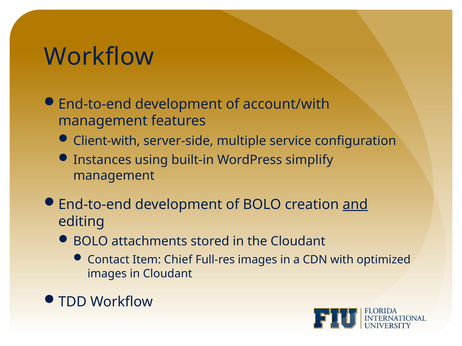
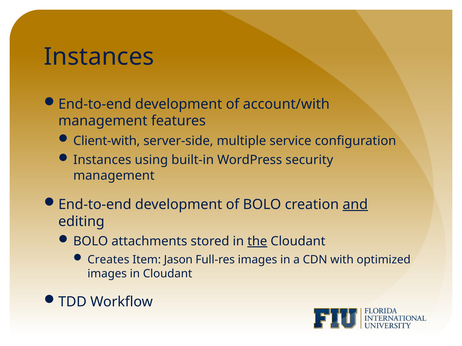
Workflow: Workflow -> Instances (99, 57)
simplify: simplify -> security (309, 160)
the underline: none -> present (257, 242)
Contact: Contact -> Creates (108, 260)
Chief: Chief -> Jason (178, 260)
